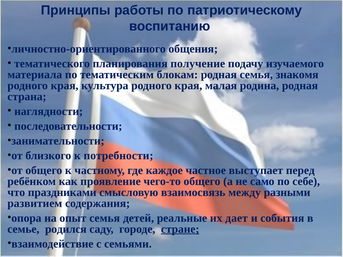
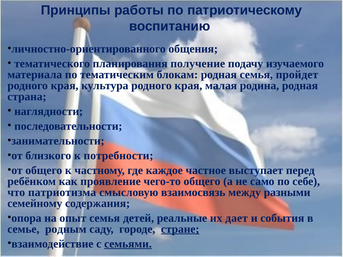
знакомя: знакомя -> пройдет (297, 75)
праздниками: праздниками -> патриотизма (62, 192)
развитием: развитием -> семейному (35, 203)
родился: родился -> родным (66, 229)
семьями underline: none -> present (128, 244)
